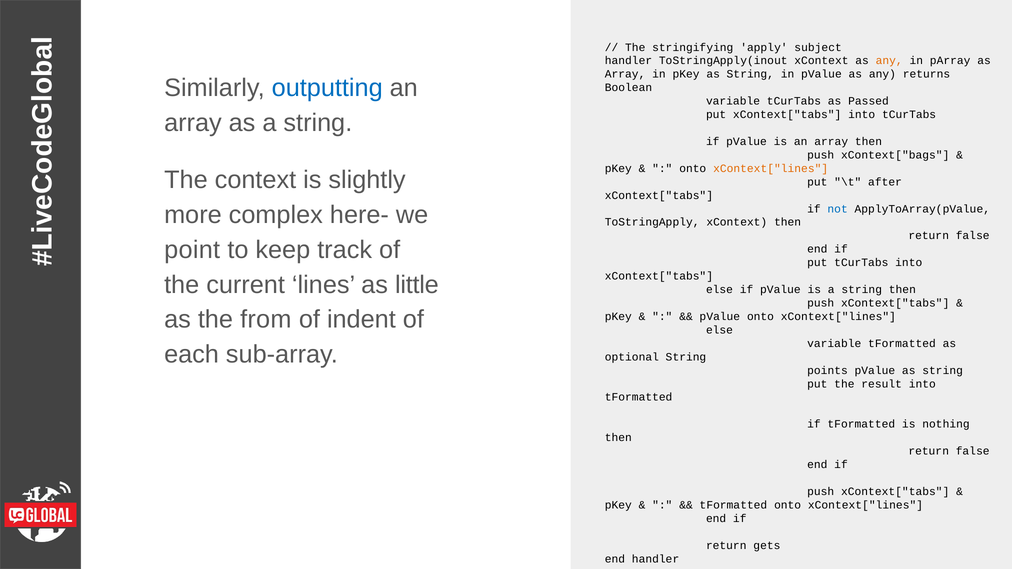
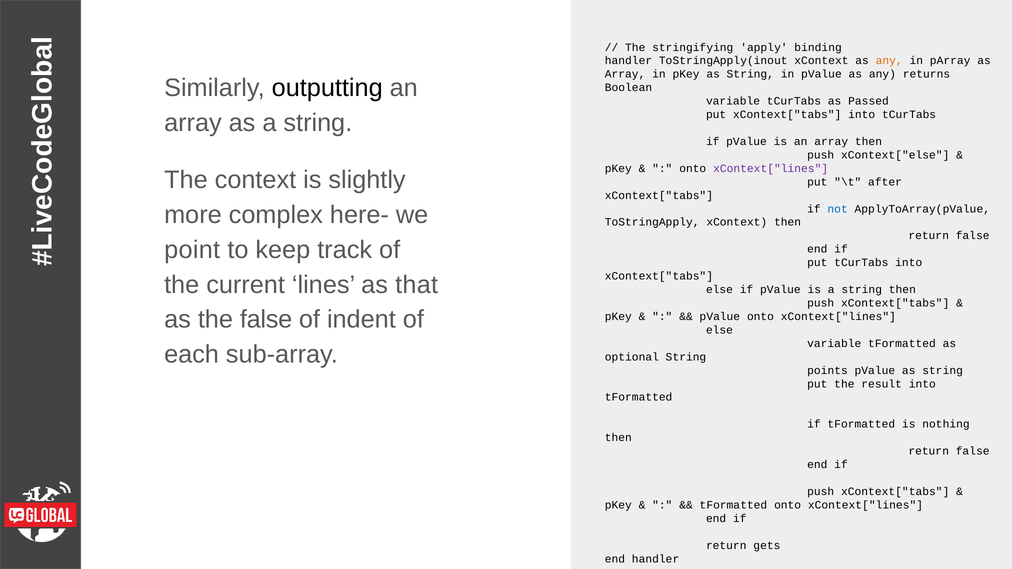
subject: subject -> binding (818, 47)
outputting colour: blue -> black (327, 88)
xContext["bags: xContext["bags -> xContext["else (895, 155)
xContext["lines colour: orange -> purple (771, 169)
little: little -> that (417, 285)
the from: from -> false (266, 320)
